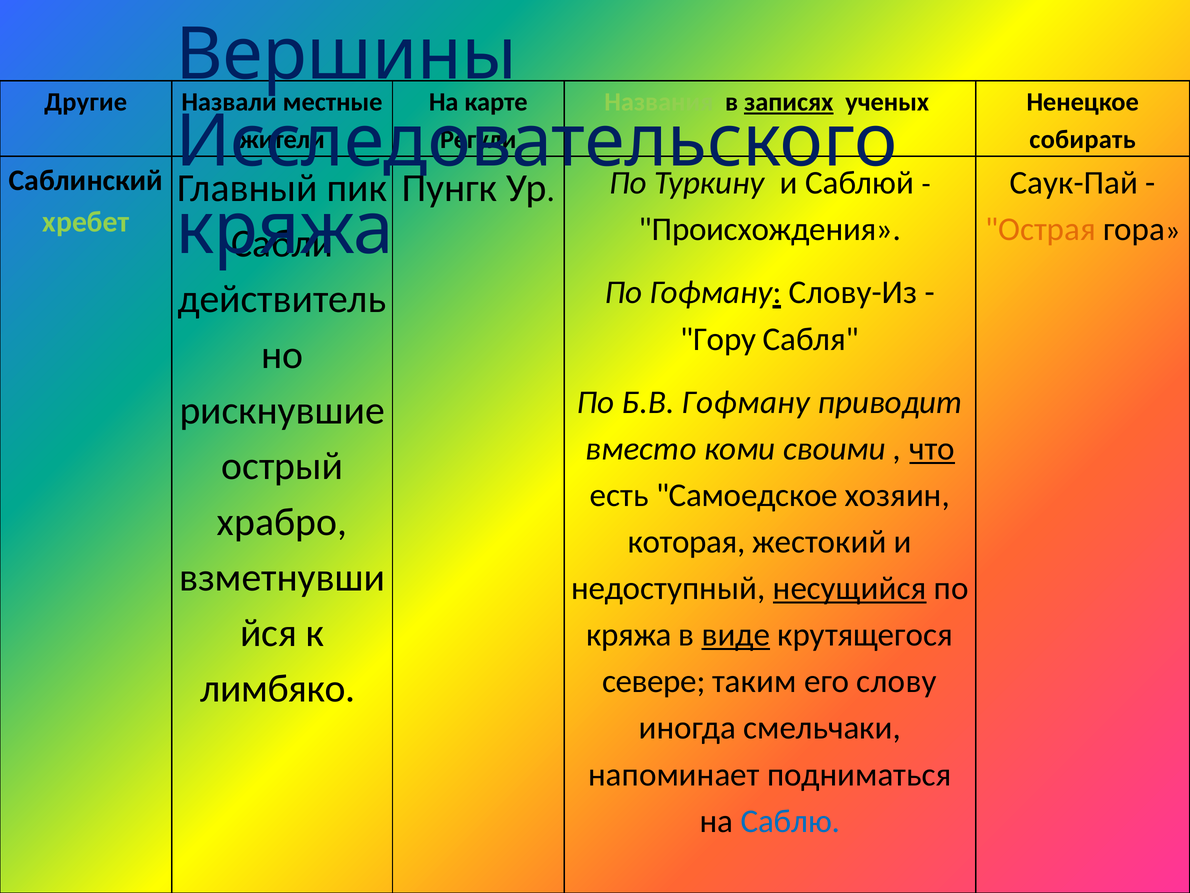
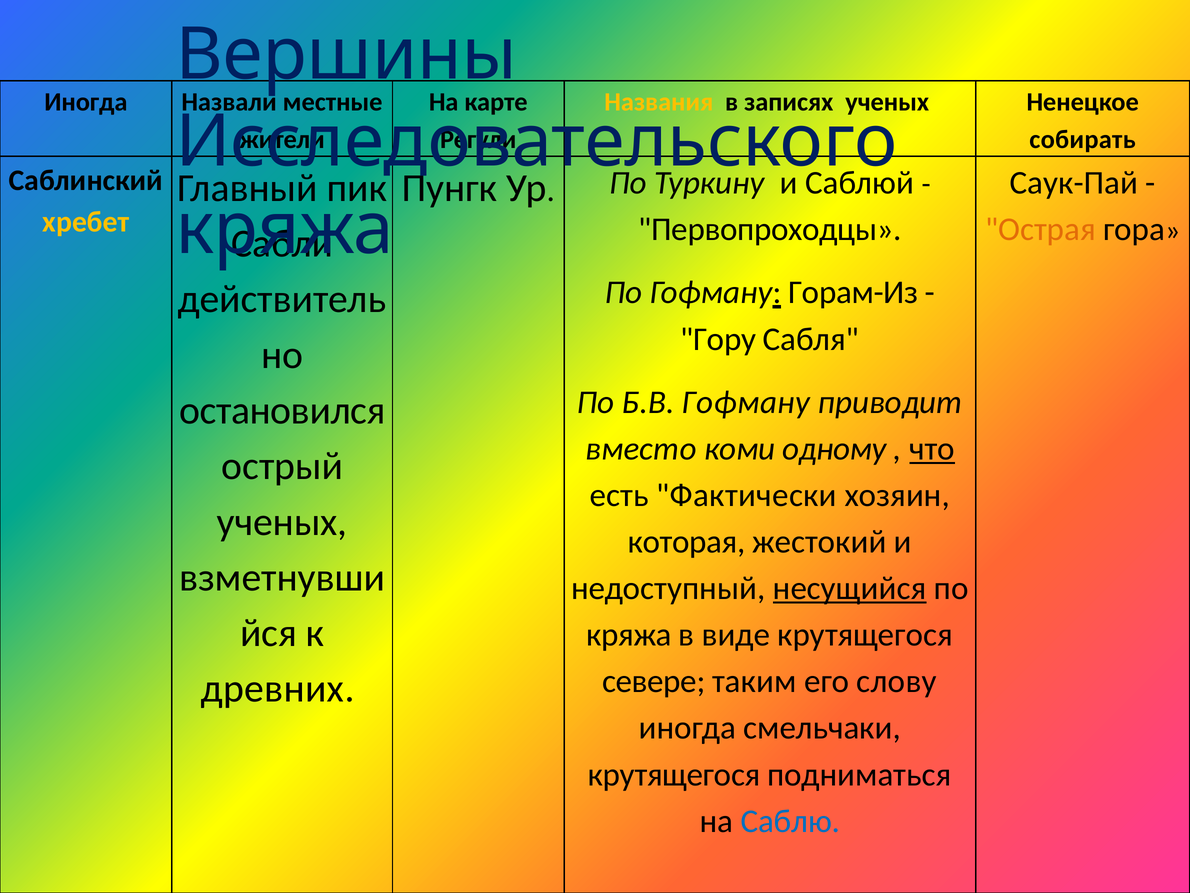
Другие: Другие -> Иногда (86, 102)
Названия colour: light green -> yellow (659, 102)
записях underline: present -> none (789, 102)
хребет colour: light green -> yellow (86, 222)
Происхождения: Происхождения -> Первопроходцы (770, 229)
Слову-Из: Слову-Из -> Горам-Из (853, 292)
рискнувшие: рискнувшие -> остановился (282, 410)
своими: своими -> одному (835, 448)
Самоедское: Самоедское -> Фактически (747, 495)
храбро: храбро -> ученых (282, 522)
виде underline: present -> none (736, 635)
лимбяко: лимбяко -> древних (278, 688)
напоминает: напоминает -> крутящегося (674, 774)
